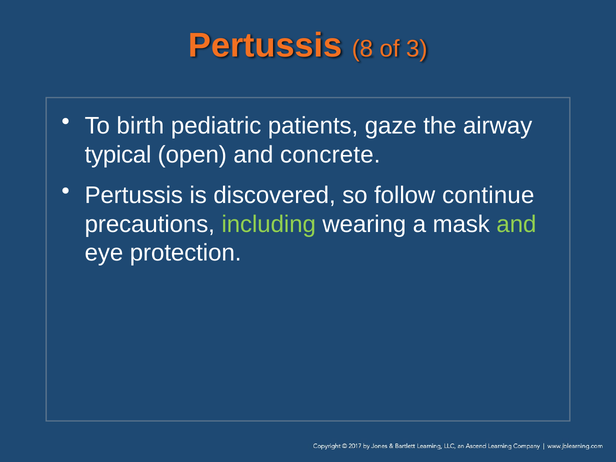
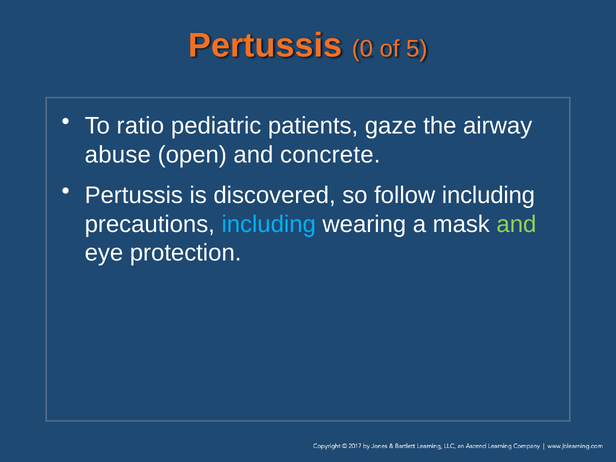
8: 8 -> 0 (362, 49)
3: 3 -> 5 (417, 49)
birth: birth -> ratio (140, 126)
typical: typical -> abuse (118, 155)
follow continue: continue -> including (488, 195)
including colour: light green -> light blue (269, 224)
